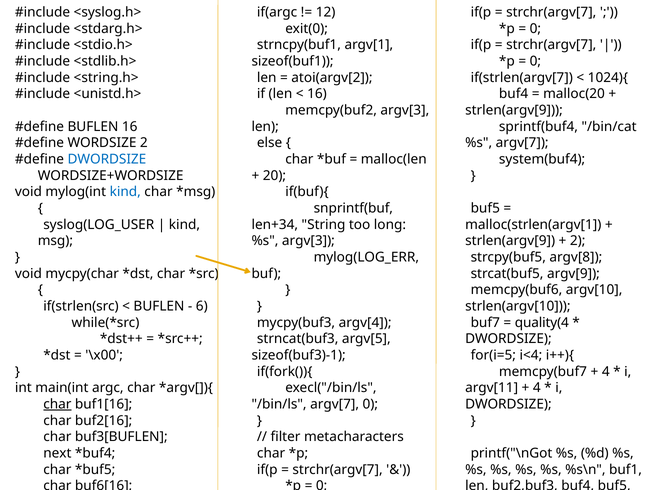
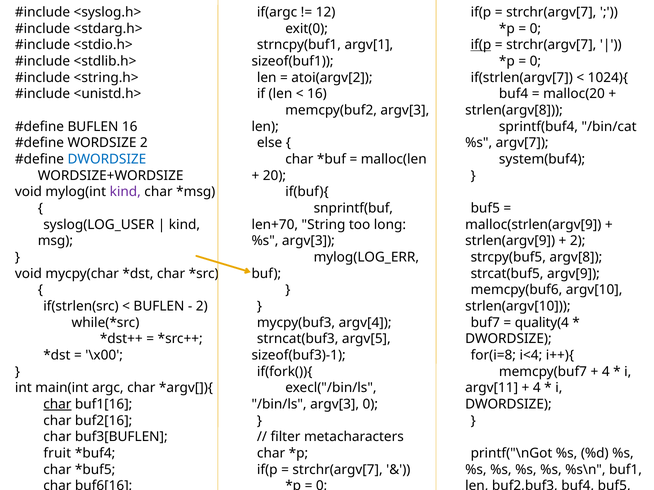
if(p underline: none -> present (481, 45)
strlen(argv[9: strlen(argv[9 -> strlen(argv[8 (514, 110)
kind colour: blue -> purple (125, 192)
len+34: len+34 -> len+70 (275, 225)
malloc(strlen(argv[1: malloc(strlen(argv[1 -> malloc(strlen(argv[9 (533, 225)
6: 6 -> 2 (202, 307)
for(i=5: for(i=5 -> for(i=8 (493, 356)
/bin/ls argv[7: argv[7 -> argv[3 (335, 405)
next: next -> fruit (57, 454)
